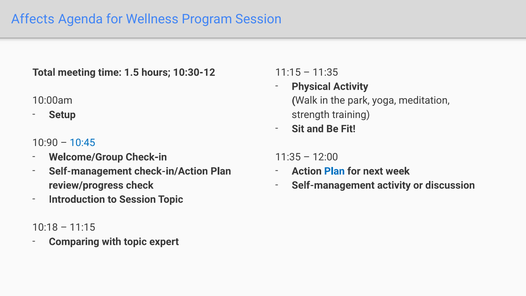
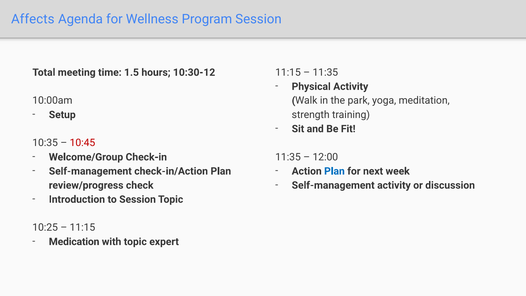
10:90: 10:90 -> 10:35 (45, 143)
10:45 colour: blue -> red (82, 143)
10:18: 10:18 -> 10:25 (45, 228)
Comparing: Comparing -> Medication (74, 242)
